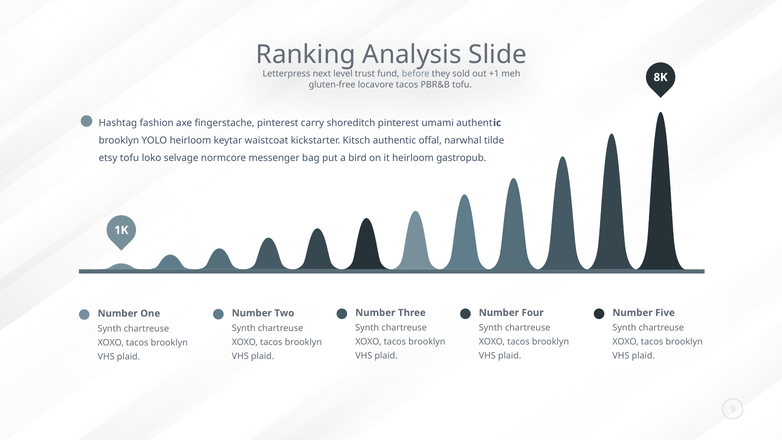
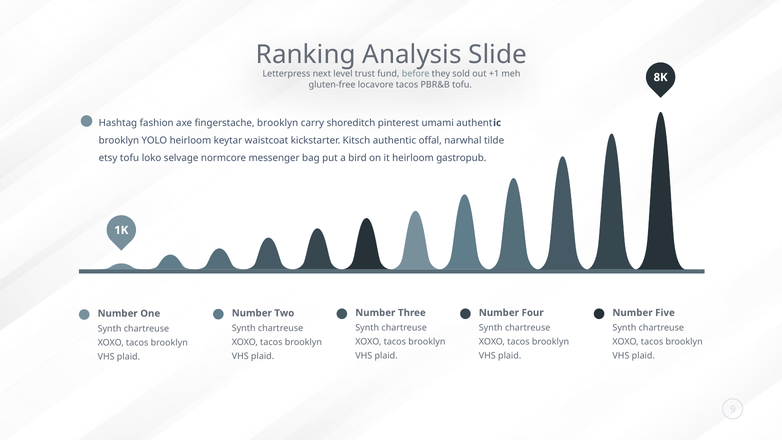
fingerstache pinterest: pinterest -> brooklyn (278, 123)
